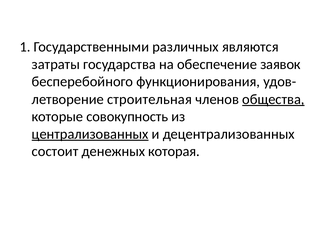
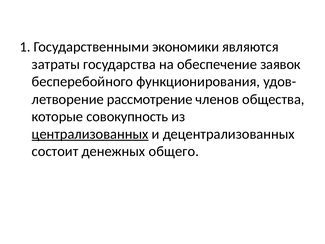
различных: различных -> экономики (186, 47)
строительная: строительная -> рассмотрение (150, 99)
общества underline: present -> none (273, 99)
которая: которая -> общего (174, 151)
